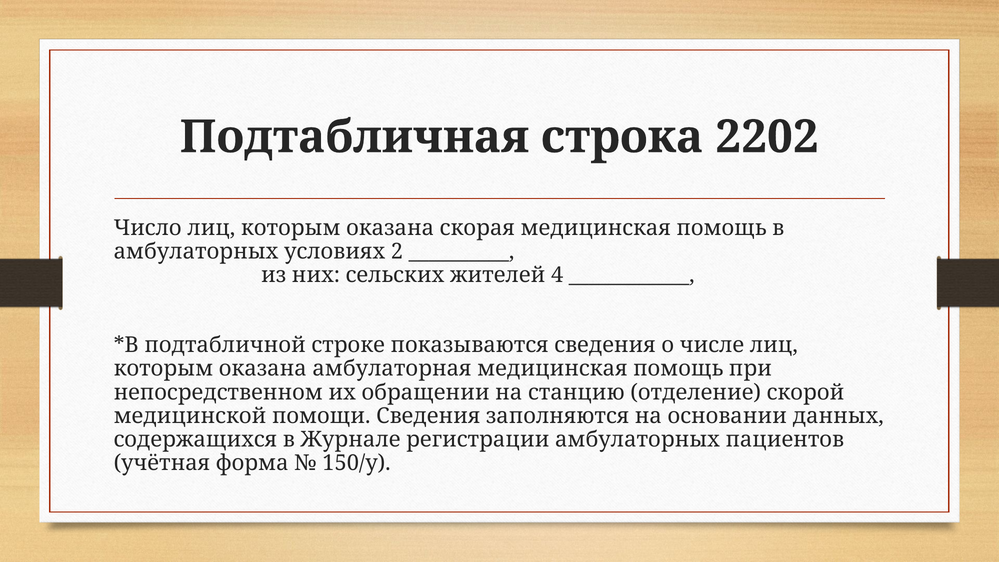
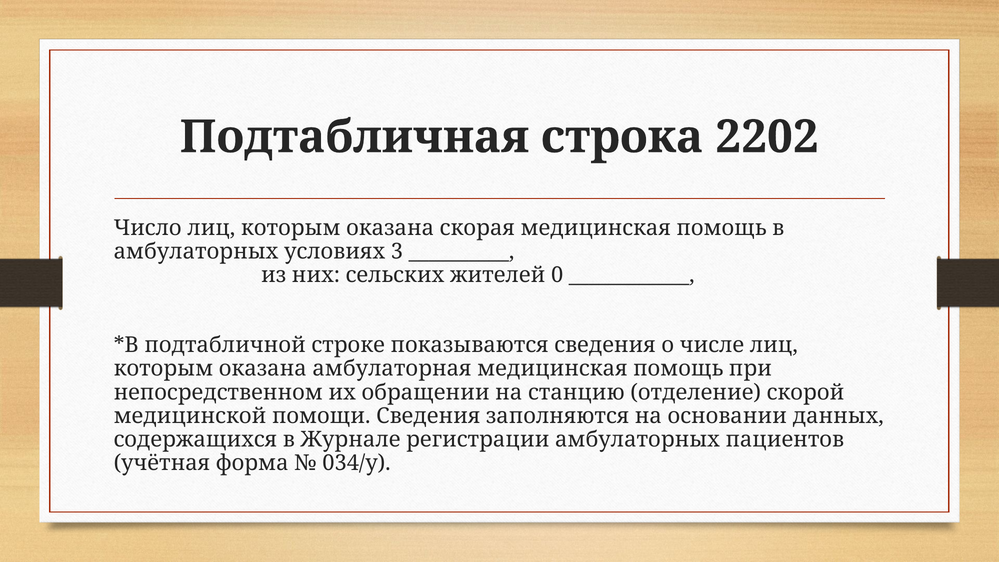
2: 2 -> 3 (397, 252)
4: 4 -> 0 (557, 275)
150/у: 150/у -> 034/у (357, 463)
